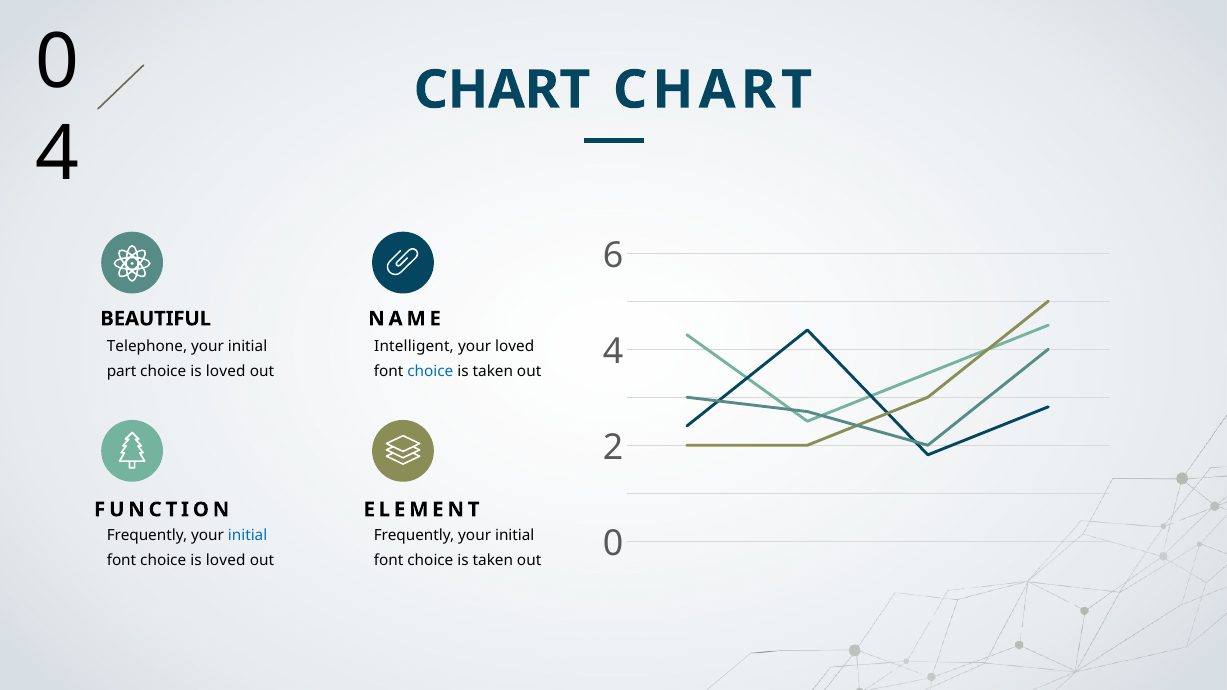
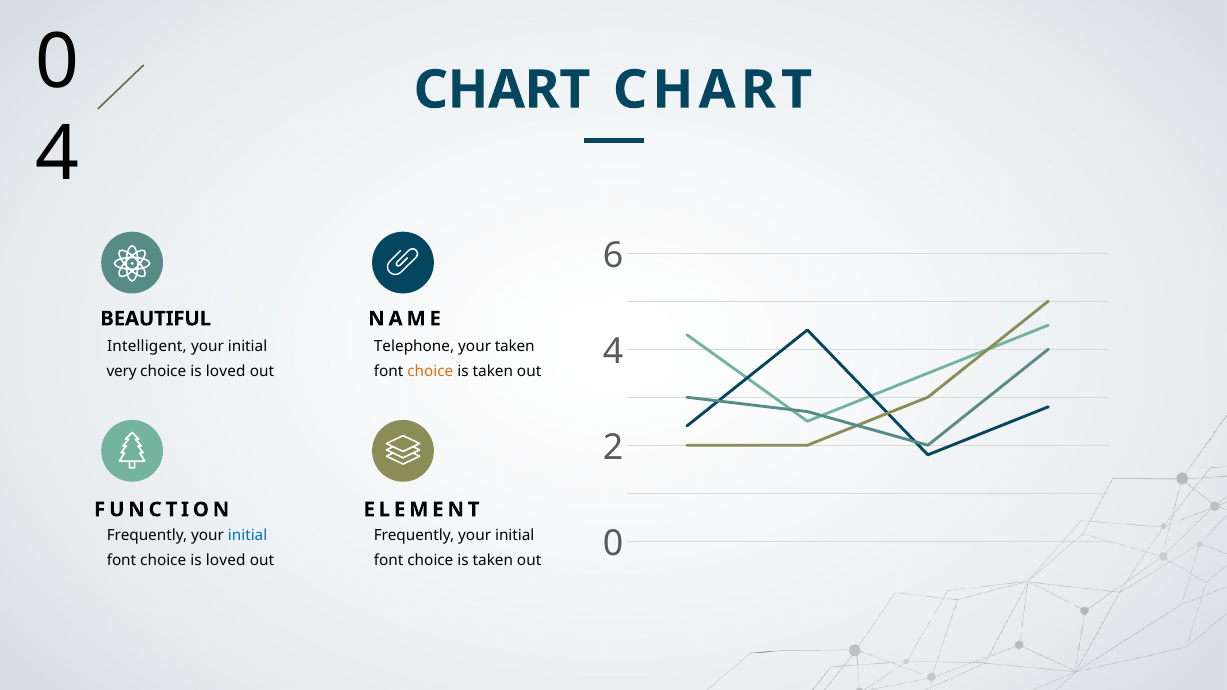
Telephone: Telephone -> Intelligent (147, 346)
Intelligent: Intelligent -> Telephone (414, 346)
your loved: loved -> taken (515, 346)
part: part -> very (122, 372)
choice colour: blue -> orange (430, 372)
